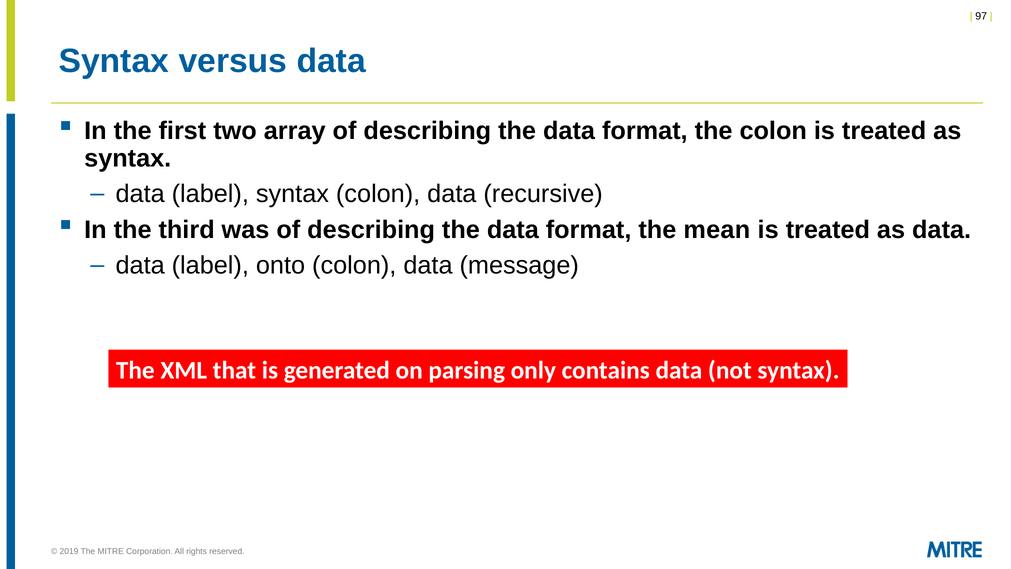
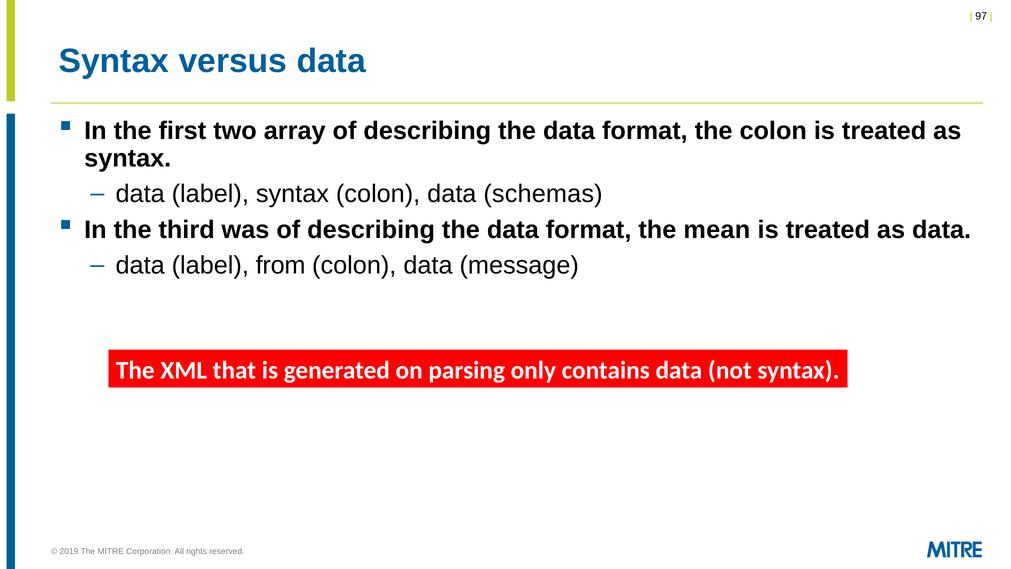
recursive: recursive -> schemas (543, 194)
onto: onto -> from (281, 265)
